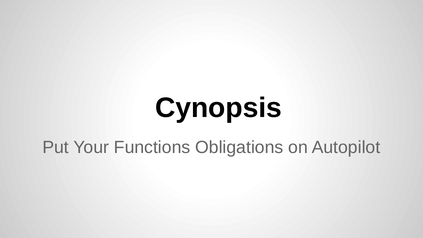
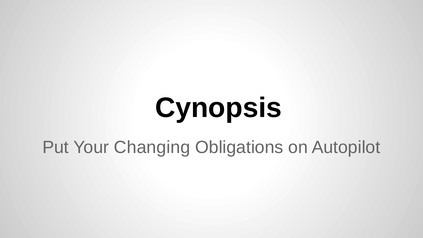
Functions: Functions -> Changing (152, 147)
